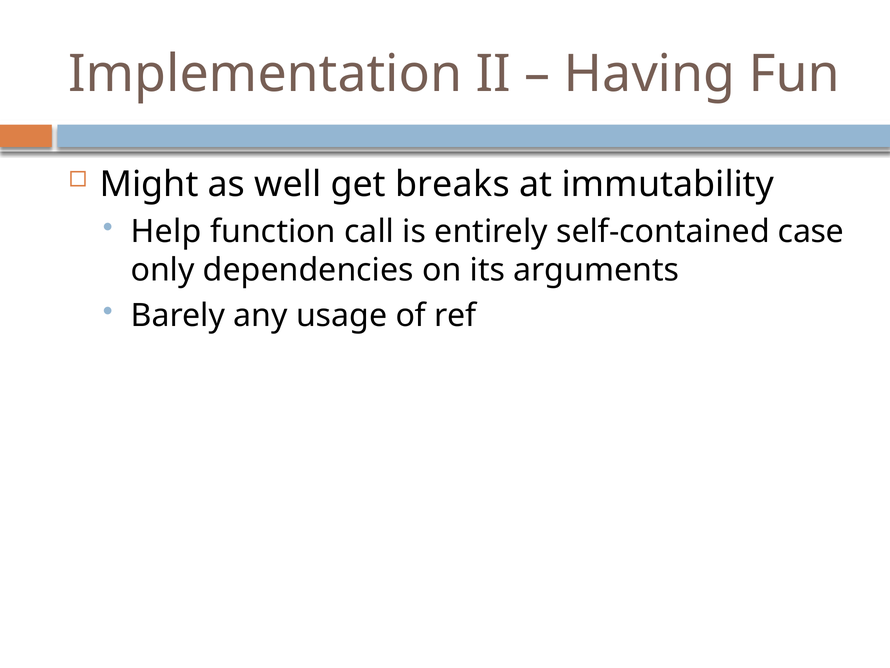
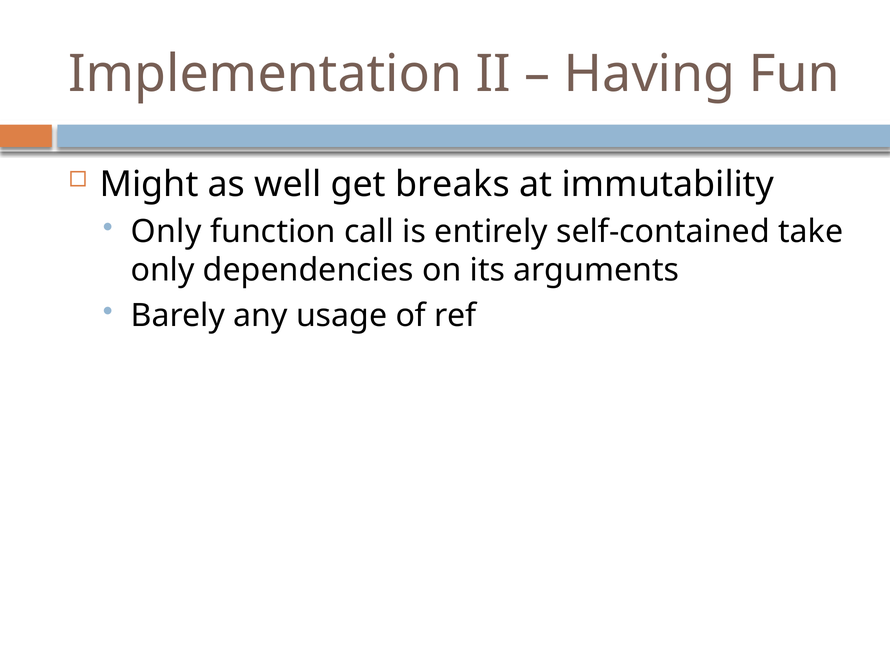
Help: Help -> Only (166, 231)
case: case -> take (811, 231)
